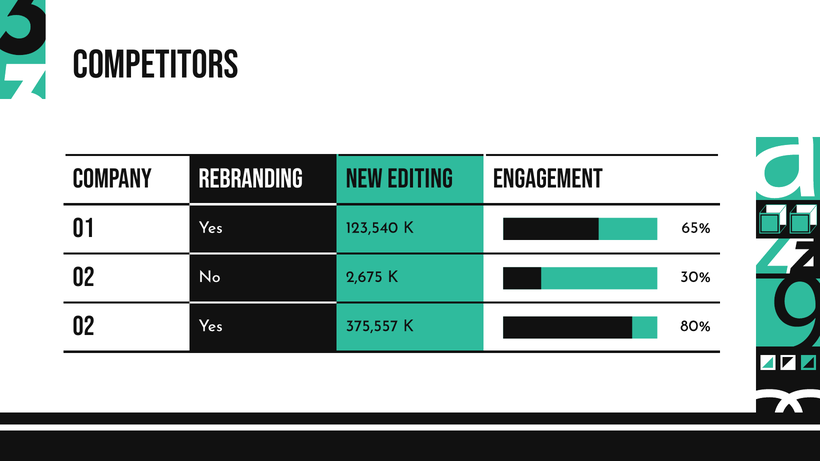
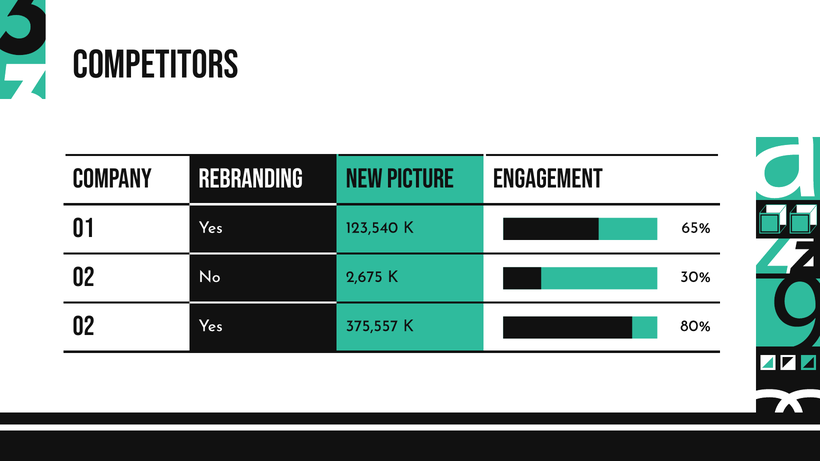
EDITING: EDITING -> PICTURE (420, 179)
